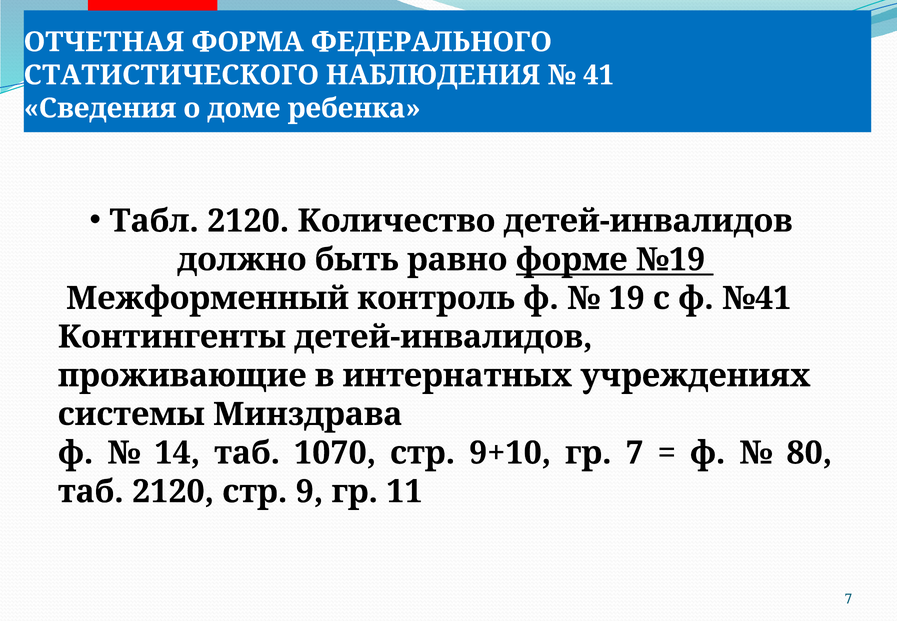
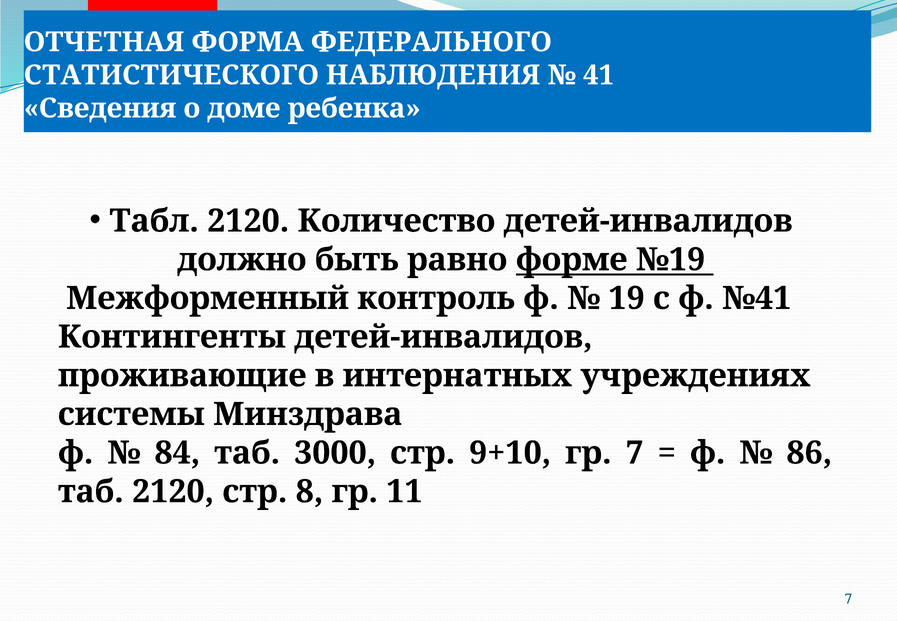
14: 14 -> 84 (177, 453)
1070: 1070 -> 3000 (335, 453)
80: 80 -> 86 (809, 453)
9: 9 -> 8 (309, 492)
